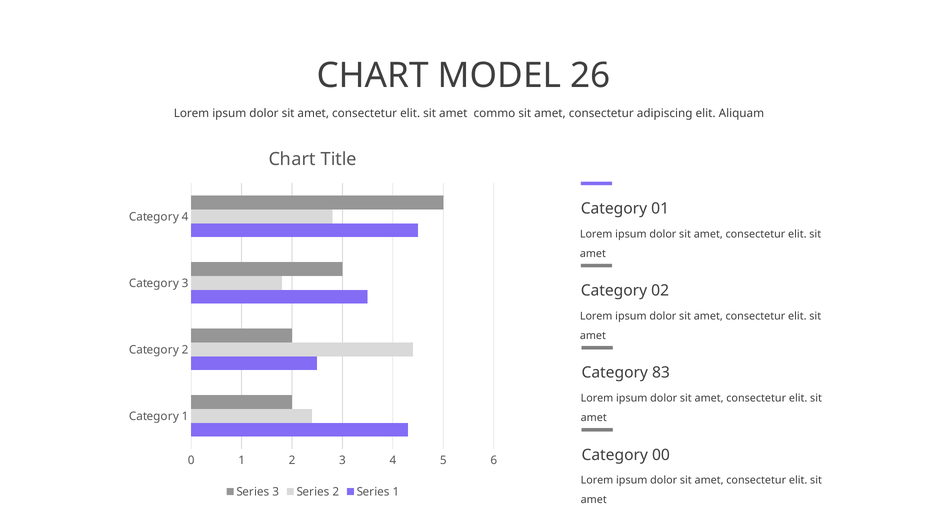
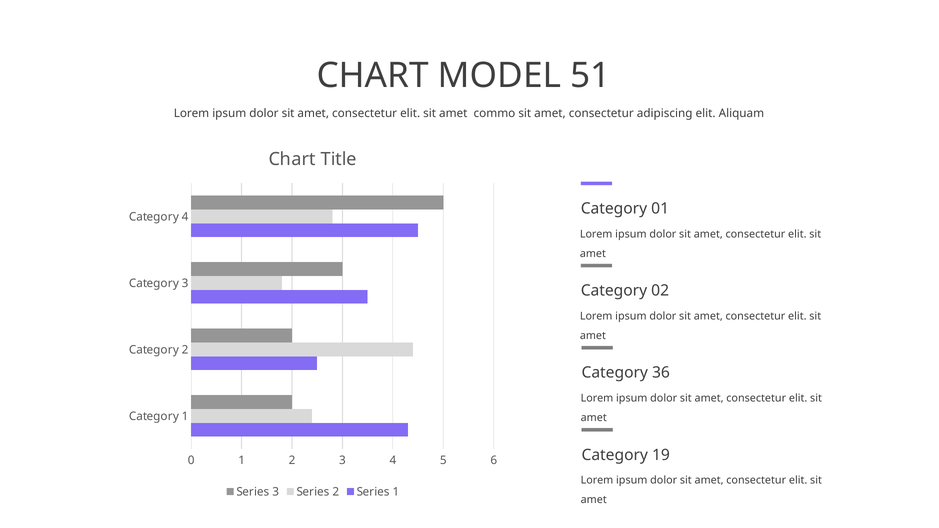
26: 26 -> 51 (590, 76)
83: 83 -> 36 (661, 373)
00: 00 -> 19 (661, 455)
